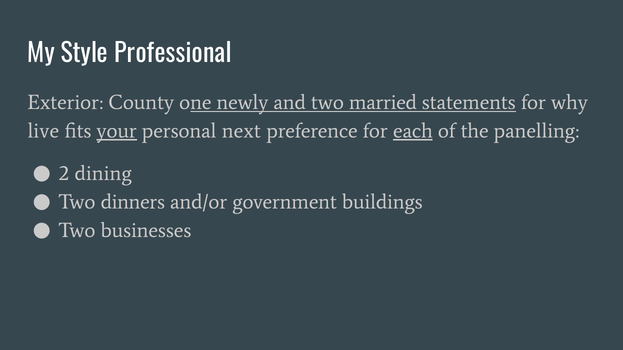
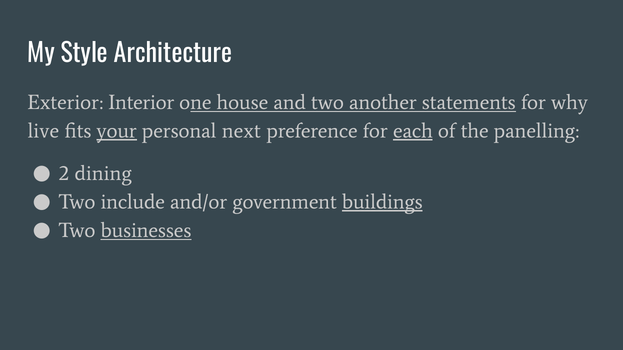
Professional: Professional -> Architecture (173, 54)
County: County -> Interior (141, 102)
newly: newly -> house (242, 102)
married: married -> another (383, 102)
dinners: dinners -> include (133, 202)
buildings underline: none -> present (382, 202)
businesses underline: none -> present (146, 231)
